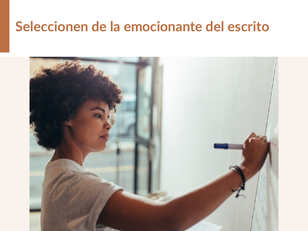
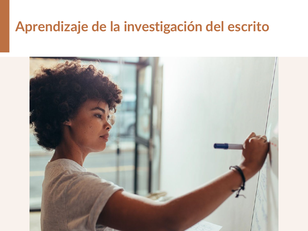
Seleccionen: Seleccionen -> Aprendizaje (52, 27)
emocionante: emocionante -> investigación (163, 27)
